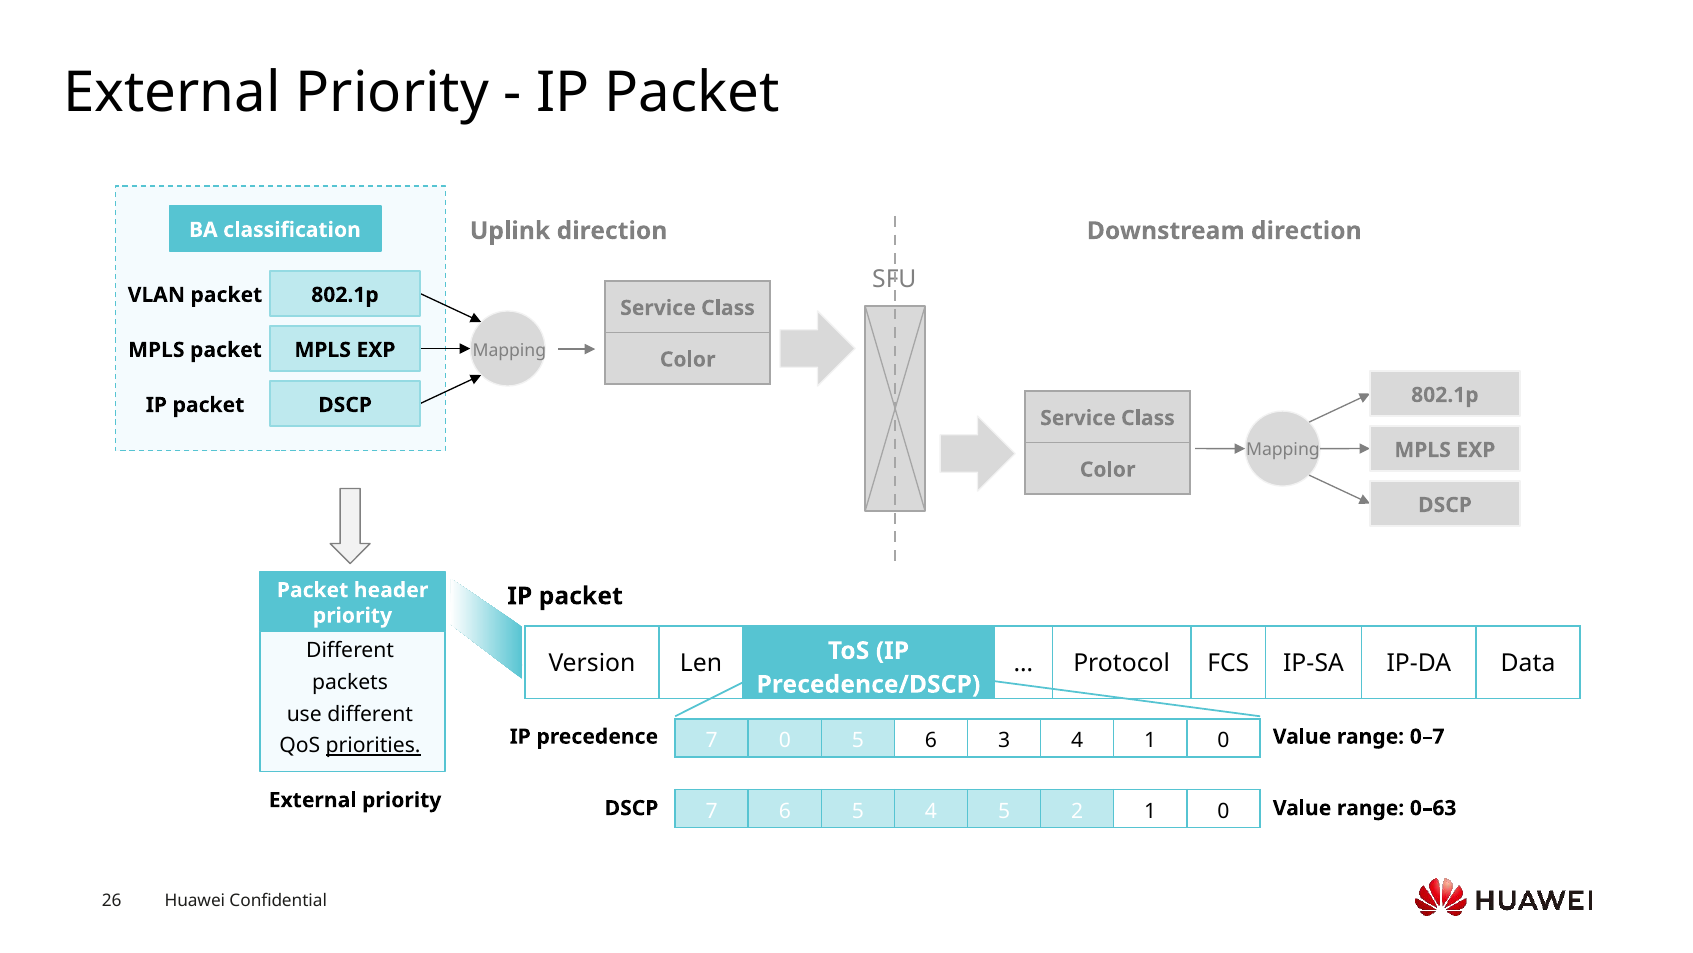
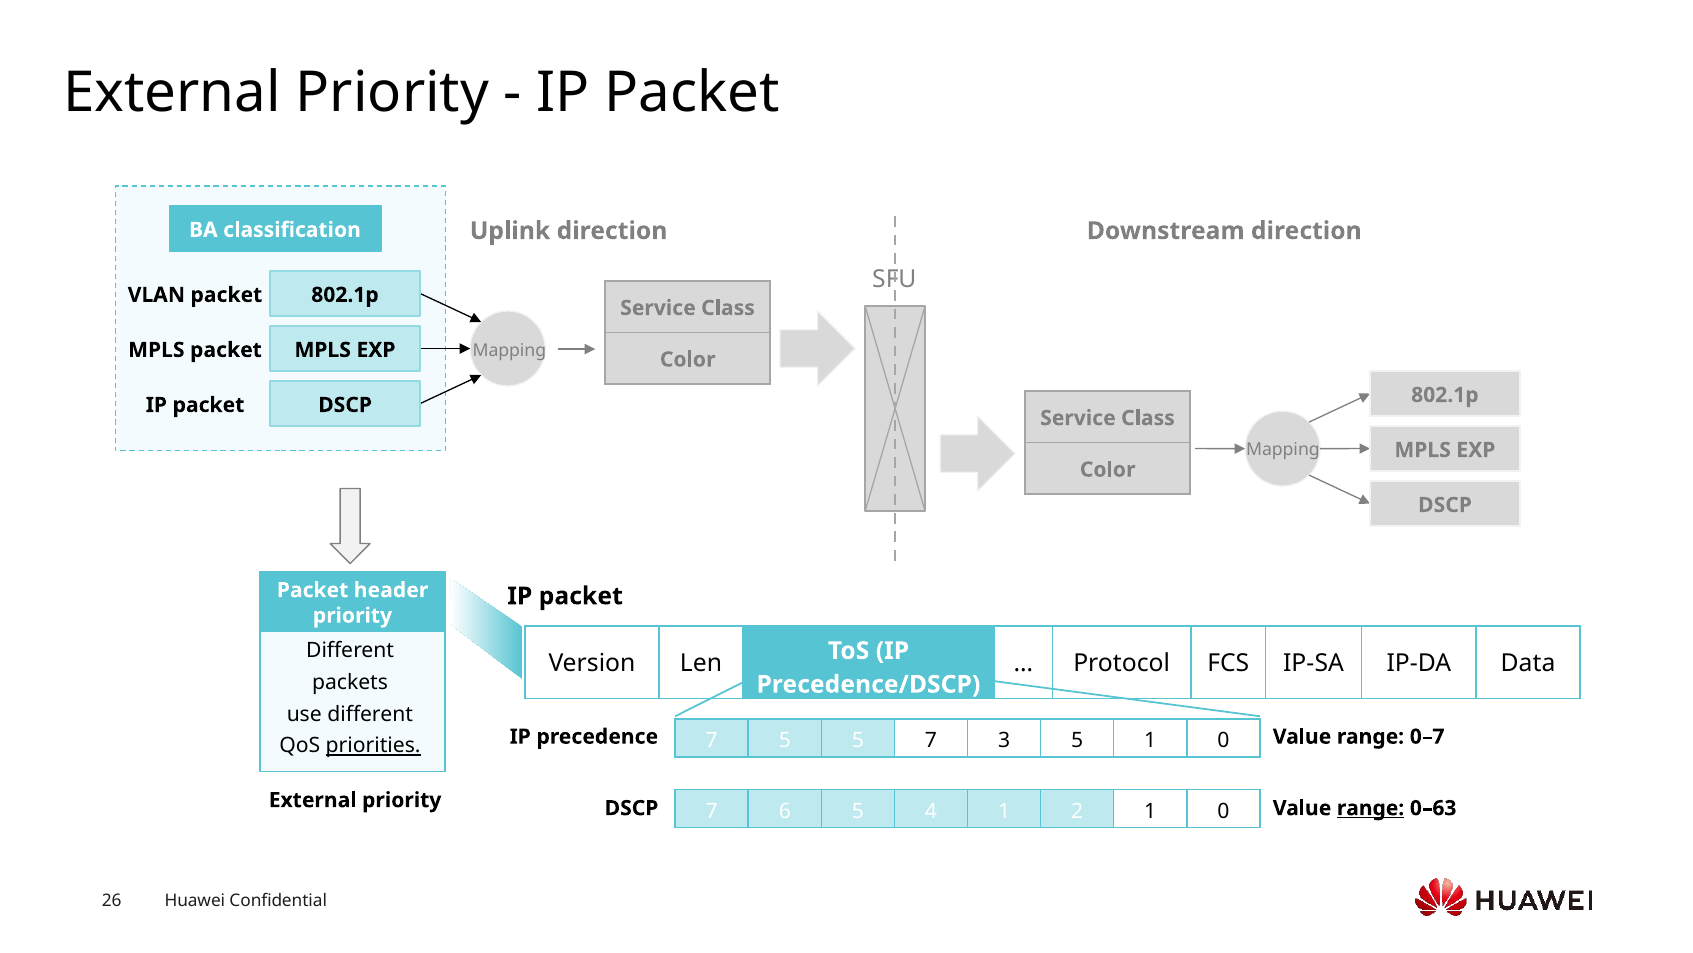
7 0: 0 -> 5 (785, 740)
5 6: 6 -> 7 (931, 740)
3 4: 4 -> 5 (1077, 740)
range underline: none -> present (1371, 808)
4 5: 5 -> 1 (1004, 811)
